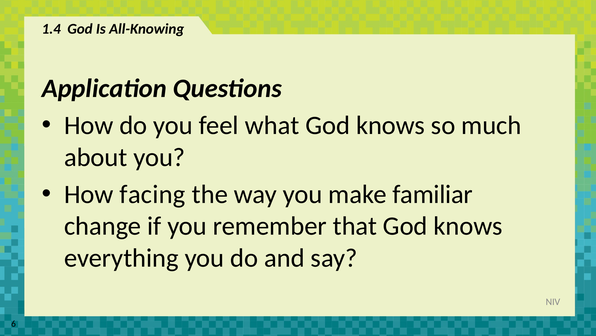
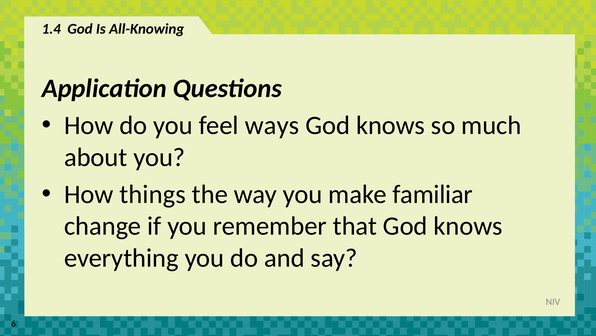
what: what -> ways (272, 126)
facing: facing -> things (153, 195)
